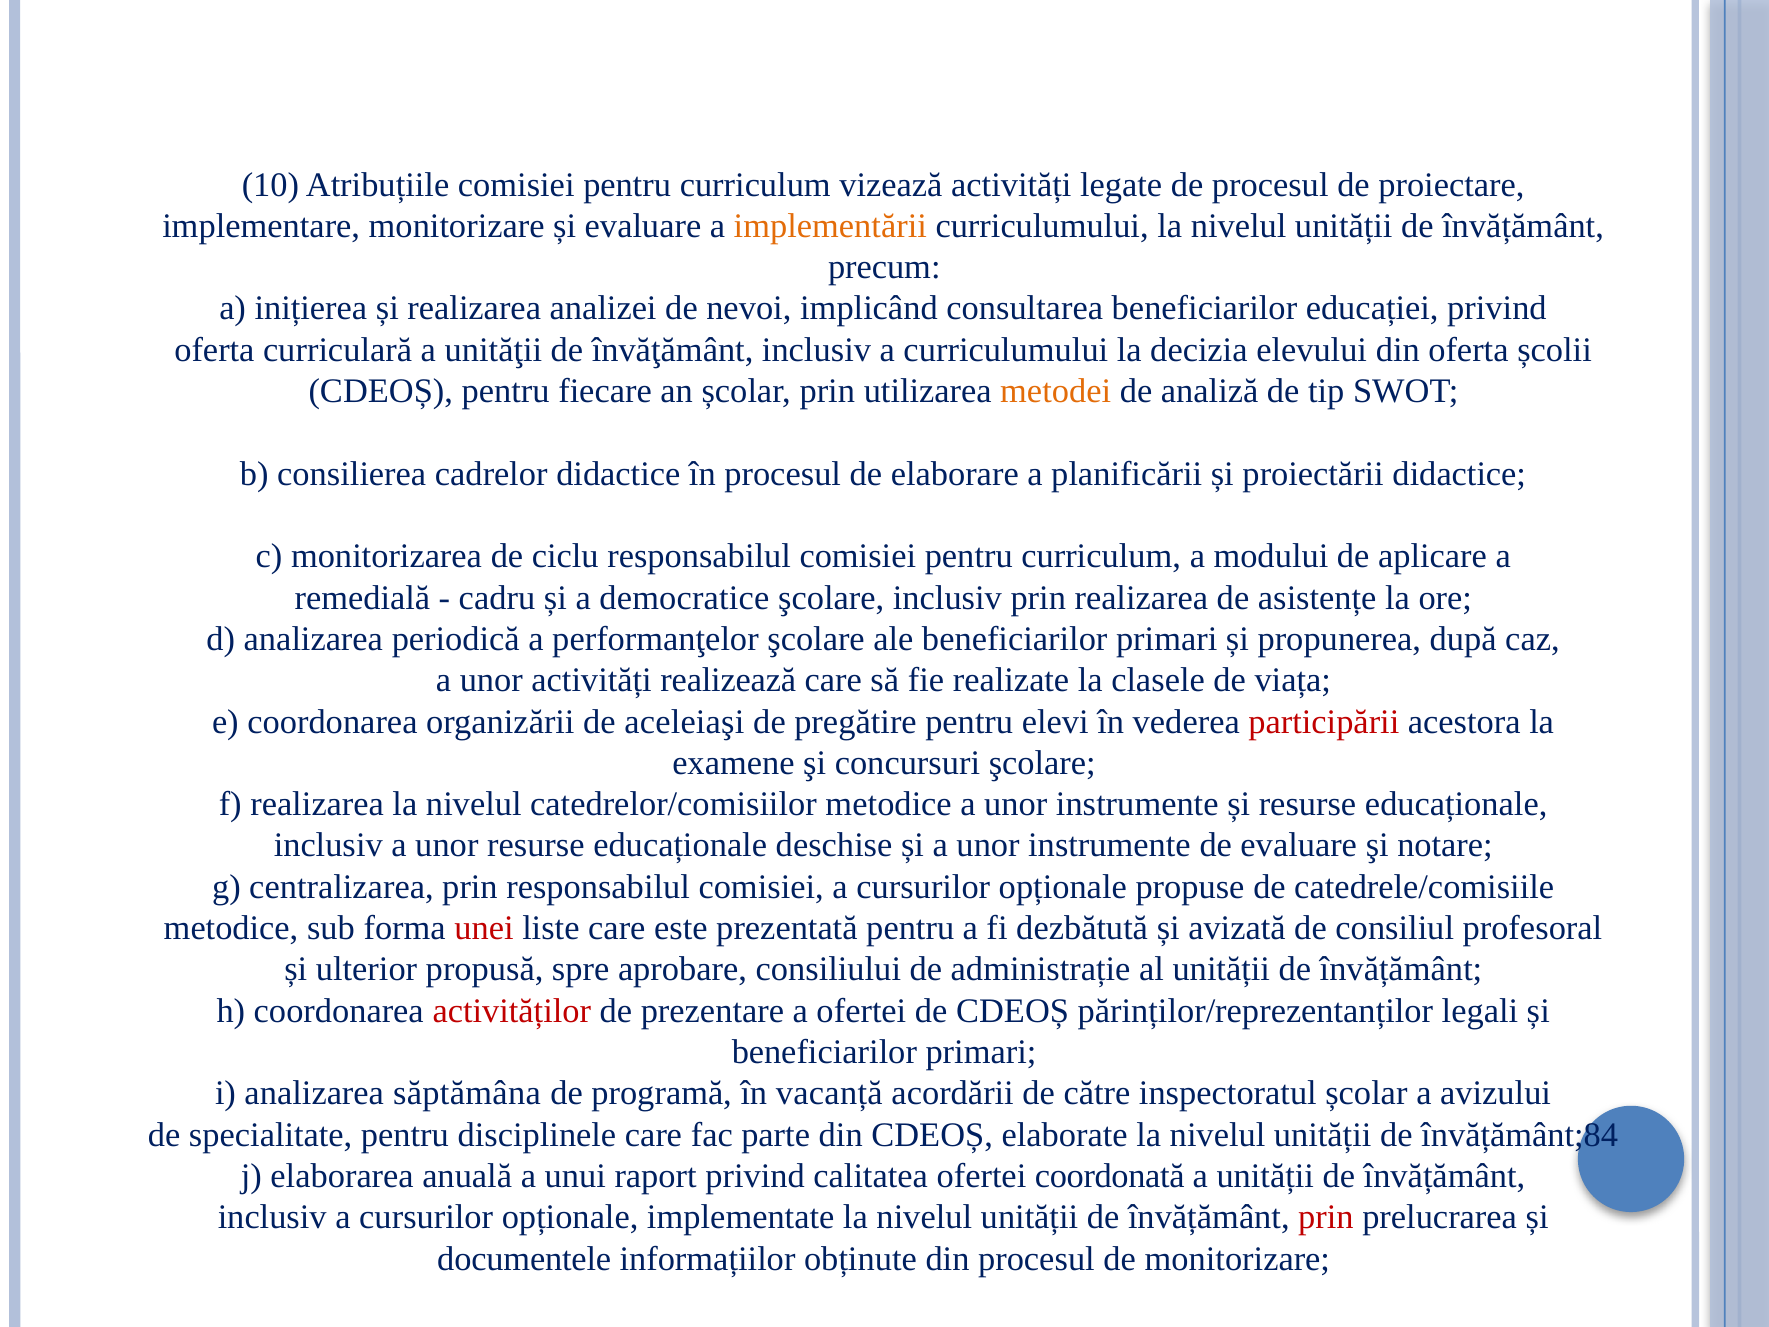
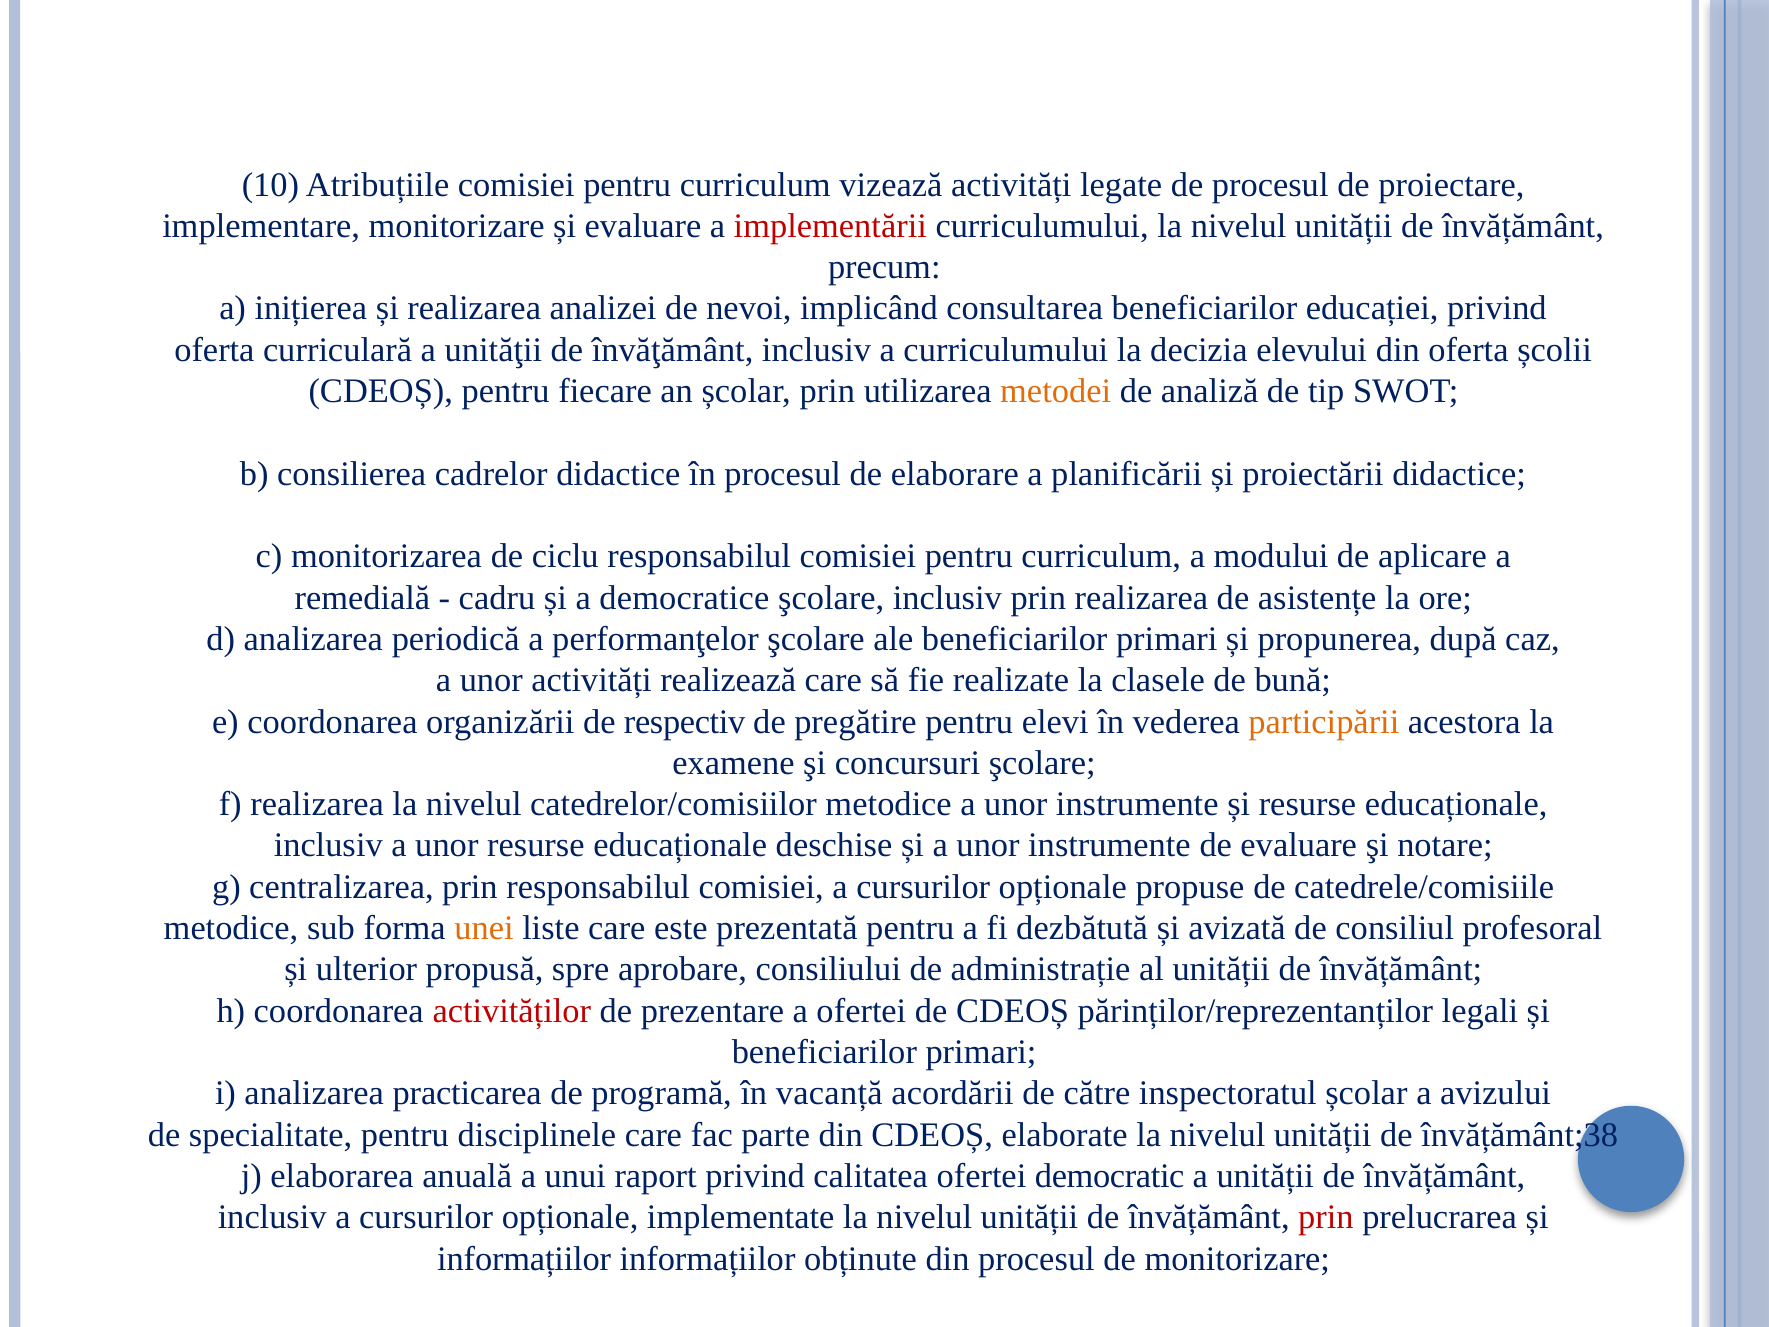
implementării colour: orange -> red (830, 226)
viața: viața -> bună (1293, 680)
aceleiaşi: aceleiaşi -> respectiv (685, 722)
participării colour: red -> orange (1324, 722)
unei colour: red -> orange (484, 928)
săptămâna: săptămâna -> practicarea (467, 1093)
învățământ;84: învățământ;84 -> învățământ;38 (1520, 1135)
coordonată: coordonată -> democratic (1110, 1176)
documentele: documentele -> informațiilor (524, 1258)
